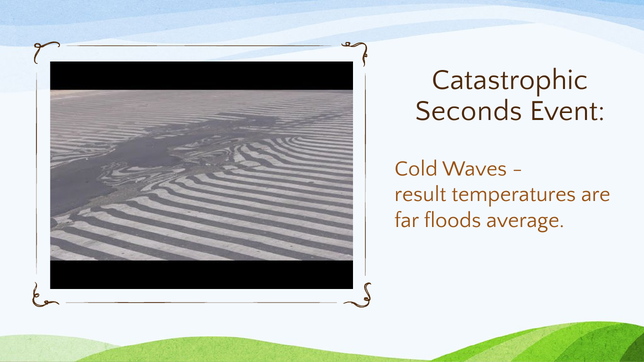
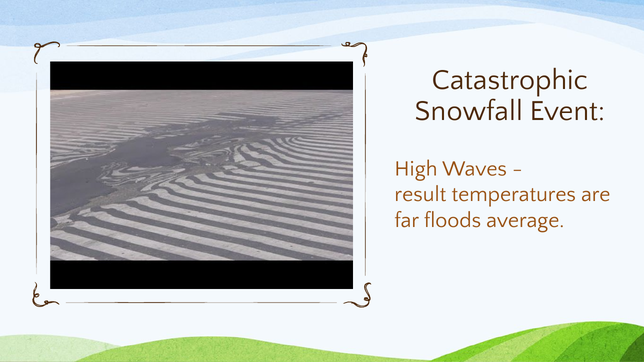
Seconds: Seconds -> Snowfall (469, 111)
Cold: Cold -> High (416, 169)
